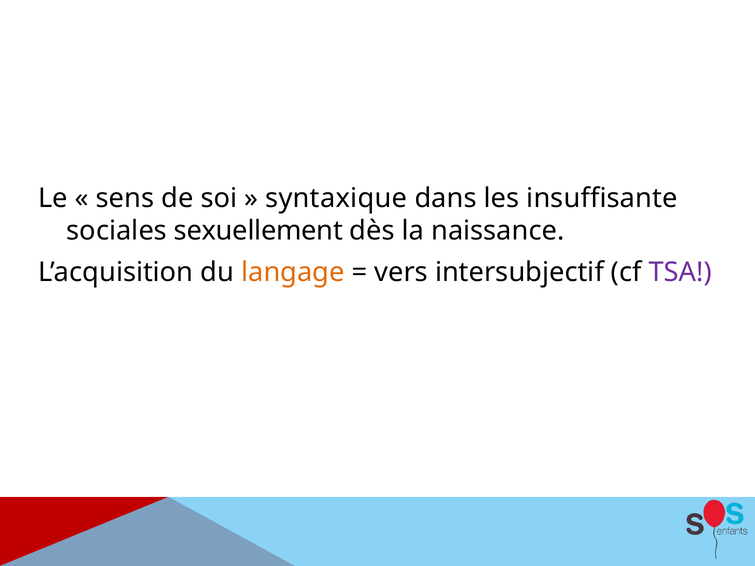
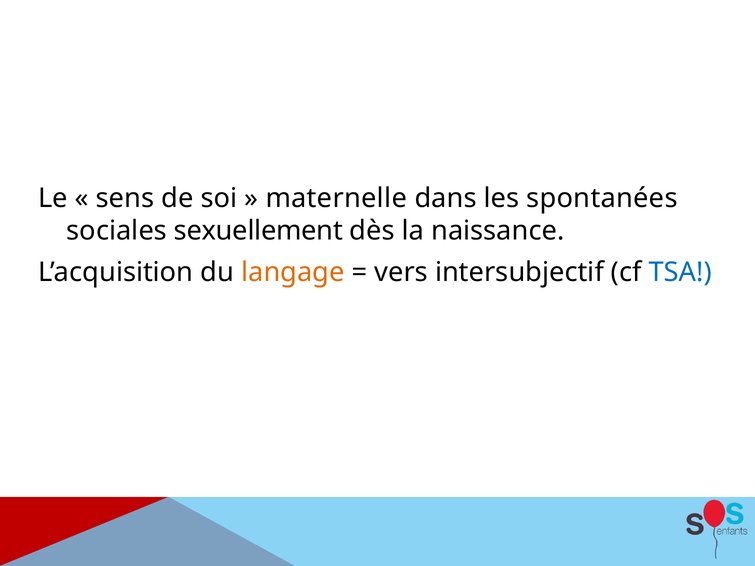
syntaxique: syntaxique -> maternelle (336, 198)
insuffisante: insuffisante -> spontanées (602, 198)
TSA colour: purple -> blue (680, 272)
